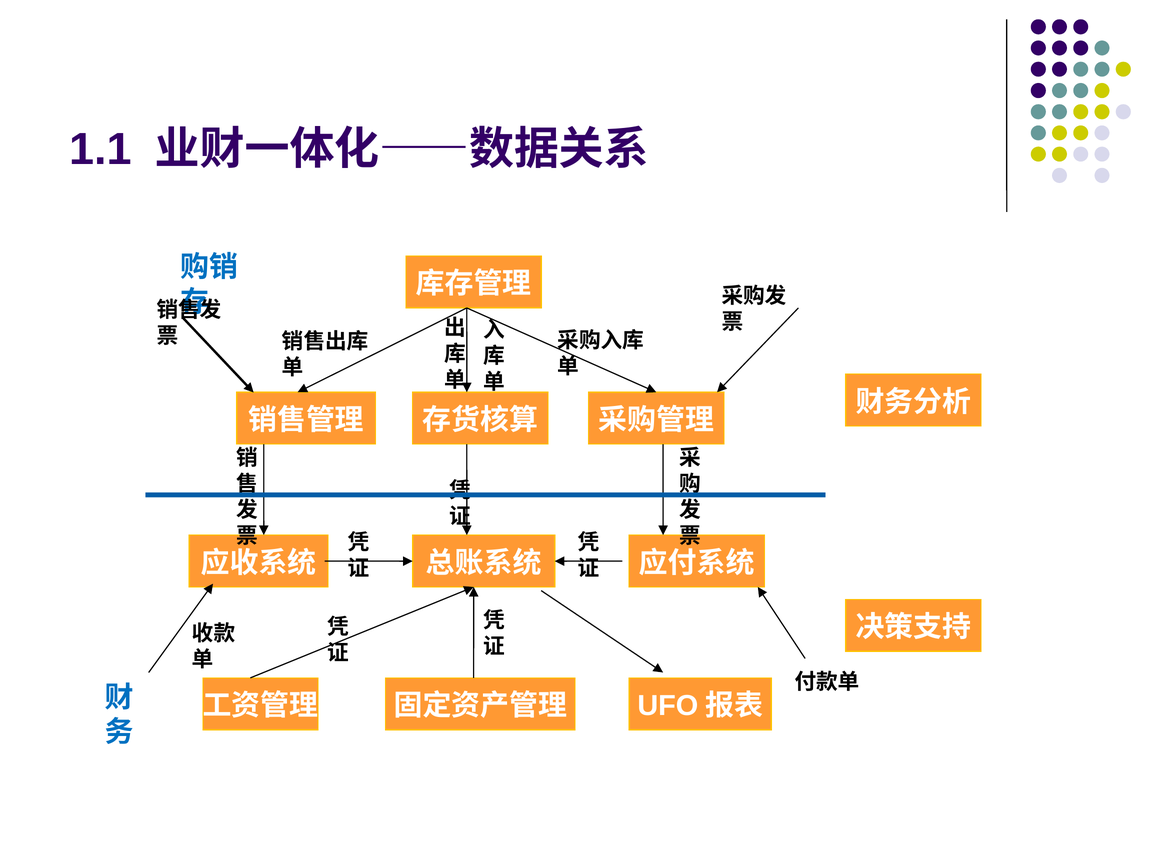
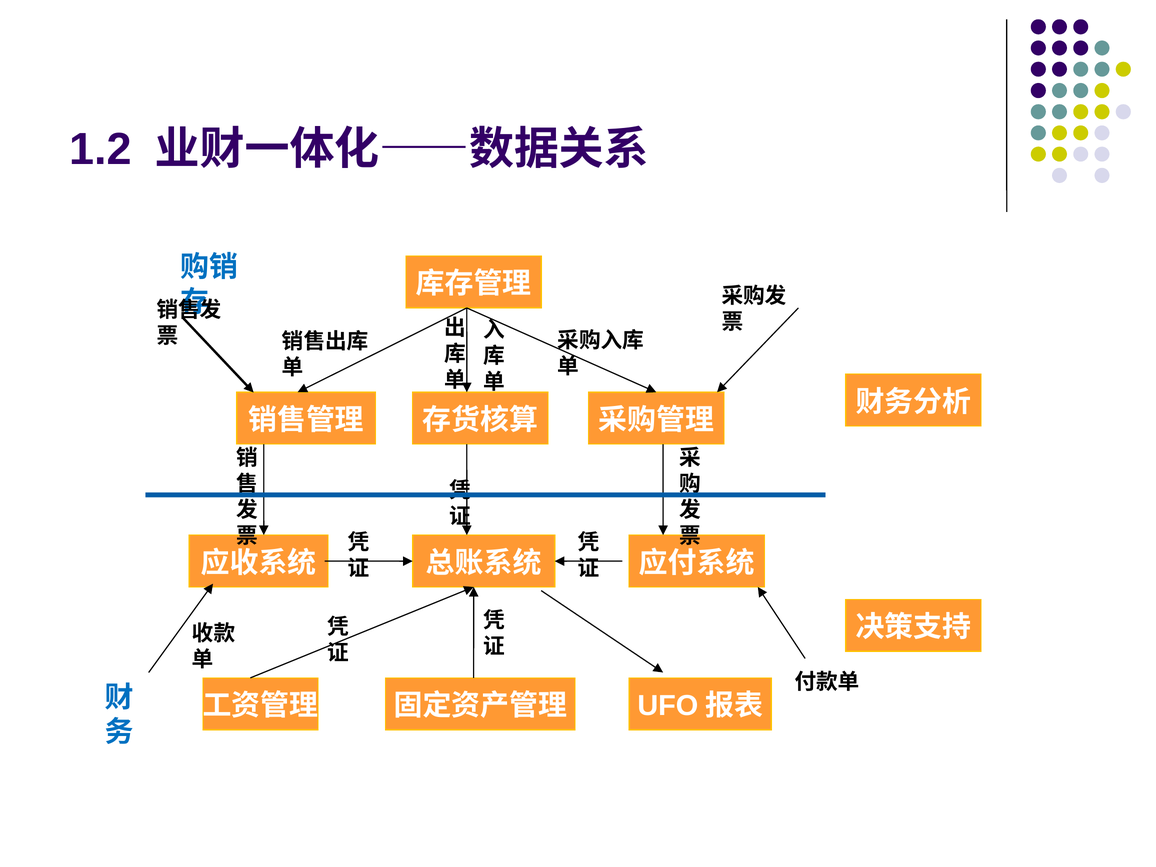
1.1: 1.1 -> 1.2 (101, 150)
